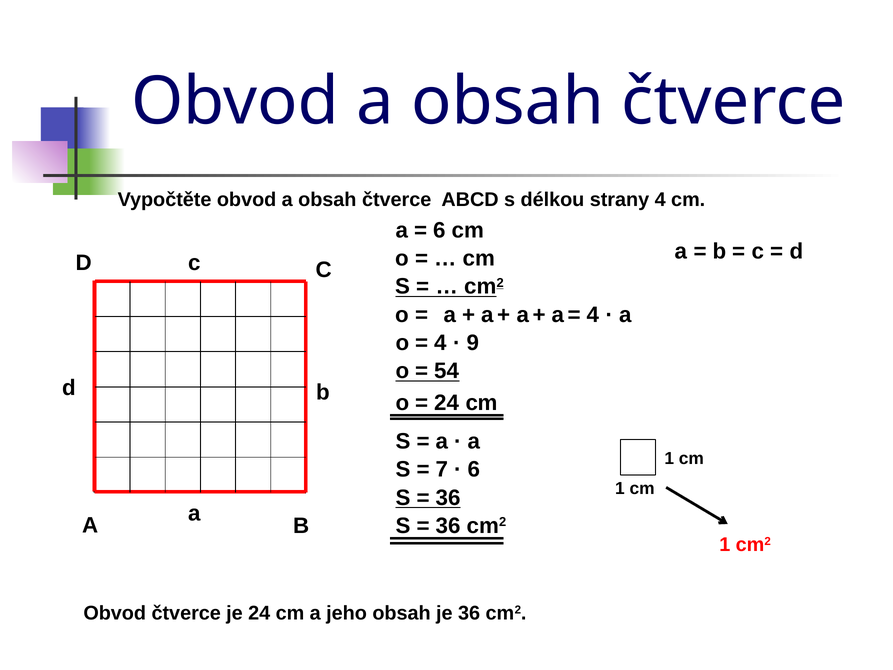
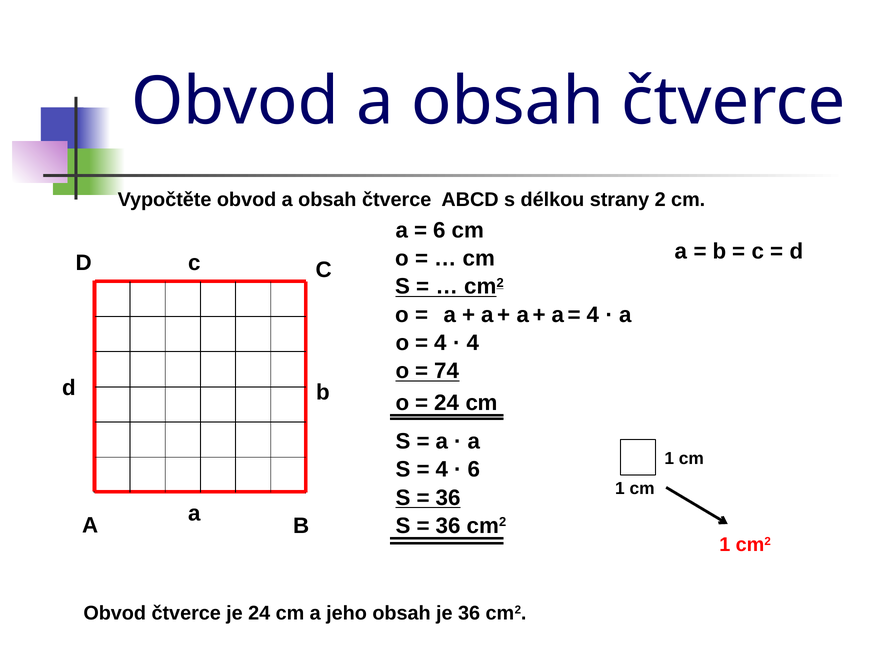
strany 4: 4 -> 2 (660, 200)
9: 9 -> 4 (473, 343)
54: 54 -> 74 (447, 371)
7: 7 -> 4 (442, 469)
